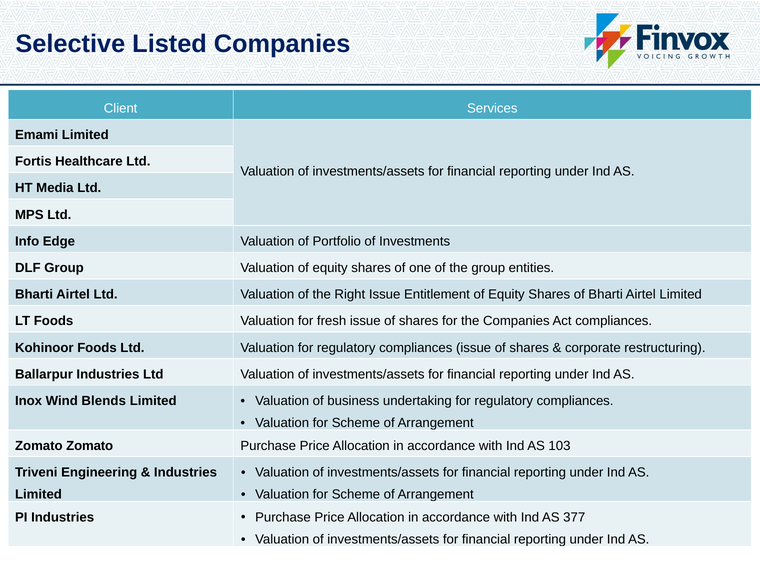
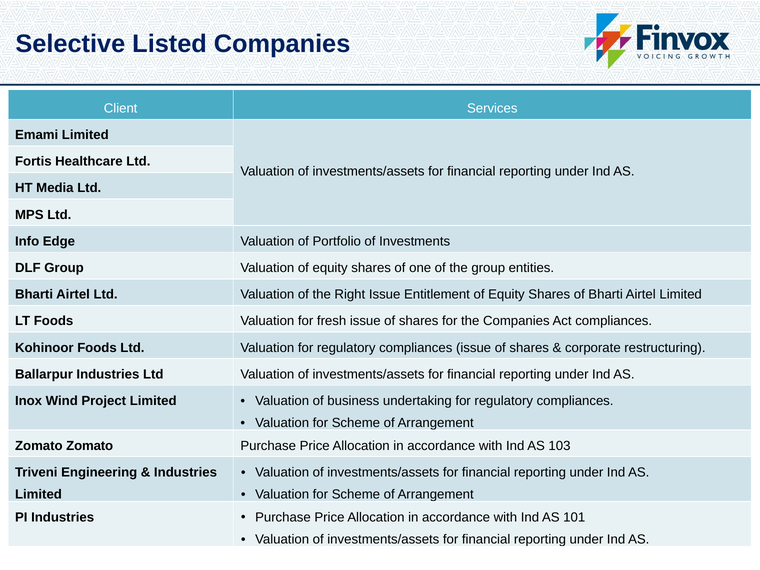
Blends: Blends -> Project (104, 401)
377: 377 -> 101 (574, 517)
